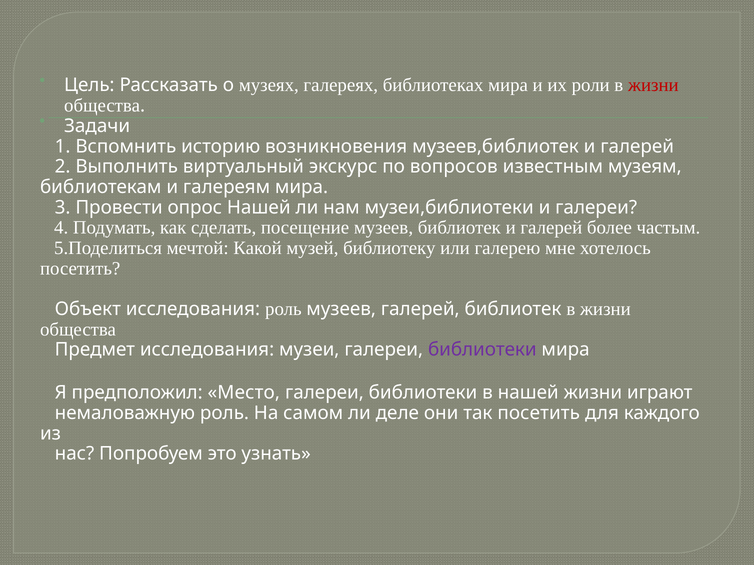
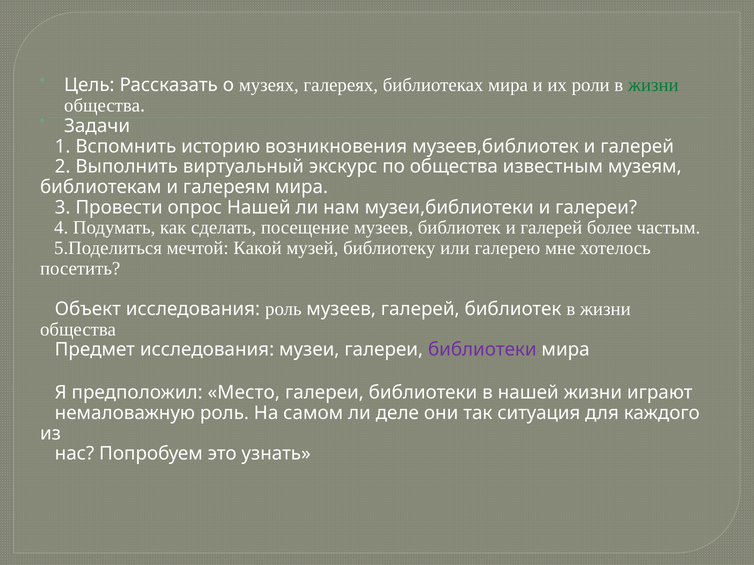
жизни colour: red -> green (653, 85)
по вопросов: вопросов -> общества (454, 167)
так посетить: посетить -> ситуация (539, 413)
